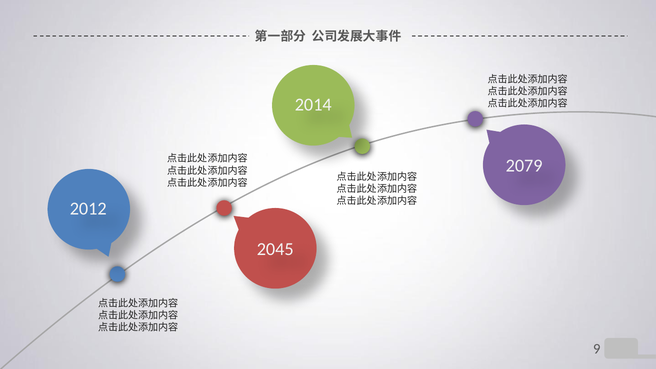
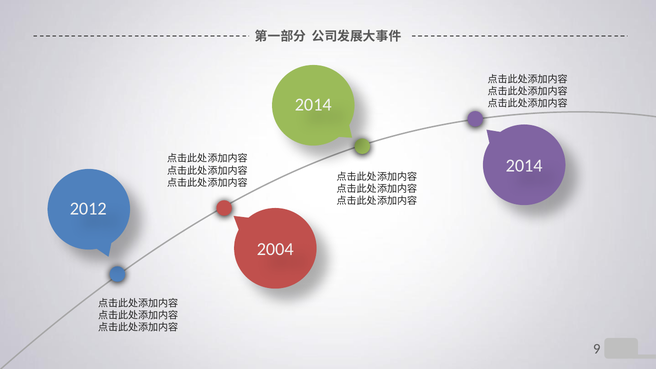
2079: 2079 -> 2014 (524, 166)
2045: 2045 -> 2004 (275, 249)
